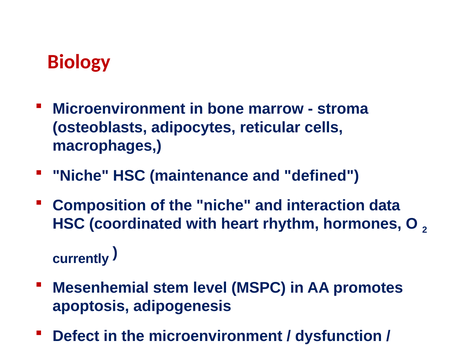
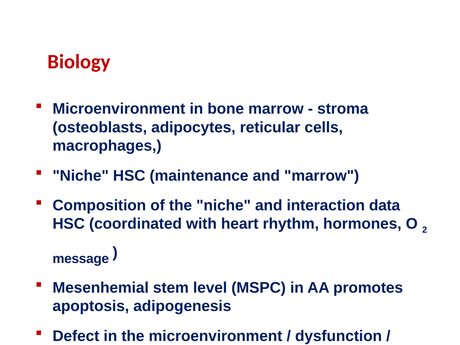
and defined: defined -> marrow (322, 176)
currently: currently -> message (81, 259)
